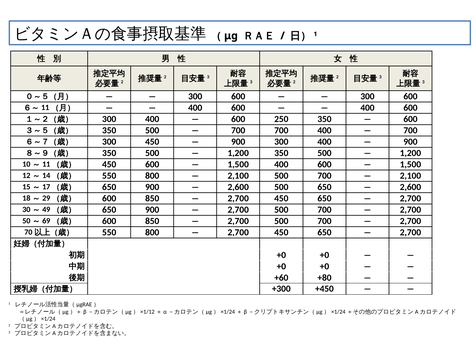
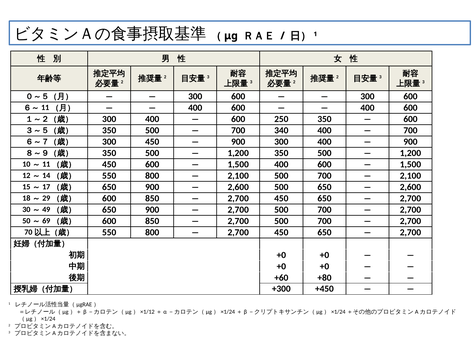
700 700: 700 -> 340 (281, 130)
